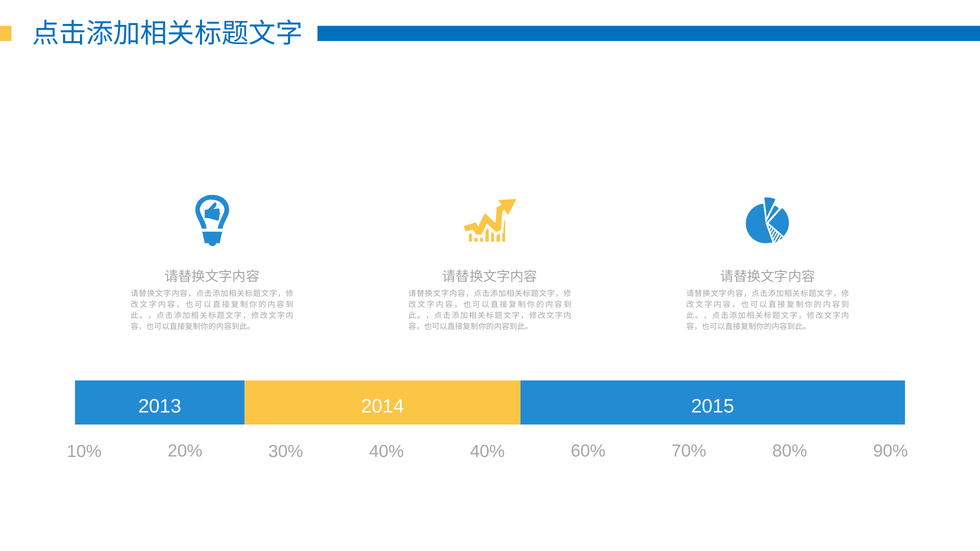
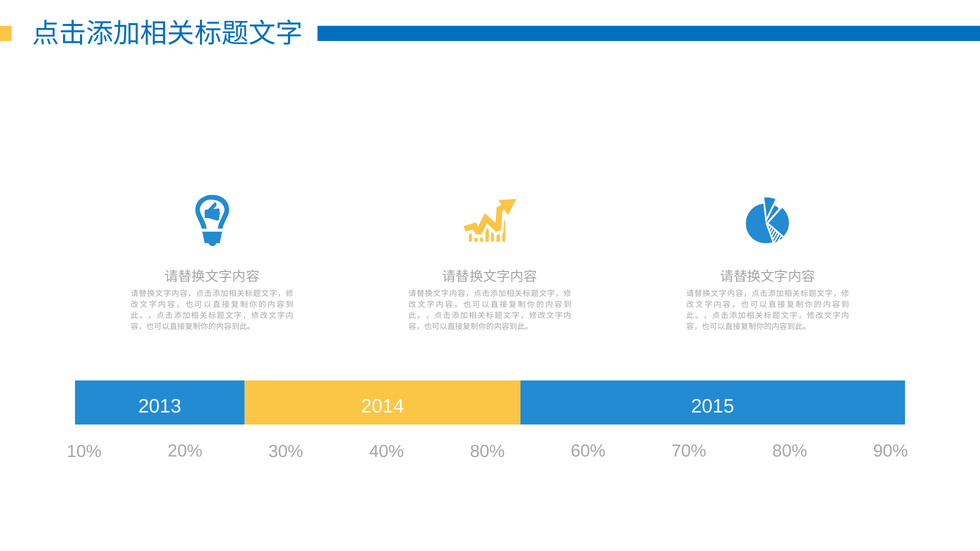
40% 40%: 40% -> 80% (487, 452)
